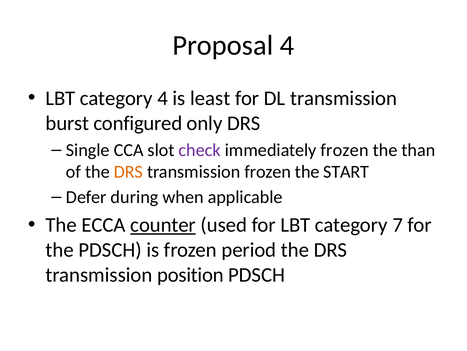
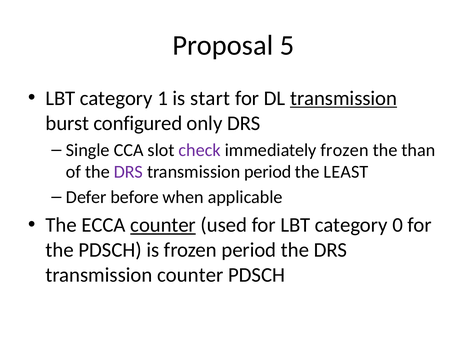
Proposal 4: 4 -> 5 (287, 45)
category 4: 4 -> 1 (163, 98)
least: least -> start (210, 98)
transmission underline: none -> present (344, 98)
DRS colour: orange -> purple (128, 171)
transmission frozen: frozen -> period (268, 171)
START: START -> LEAST (346, 171)
during: during -> before (135, 197)
7: 7 -> 0 (398, 225)
transmission position: position -> counter (190, 274)
